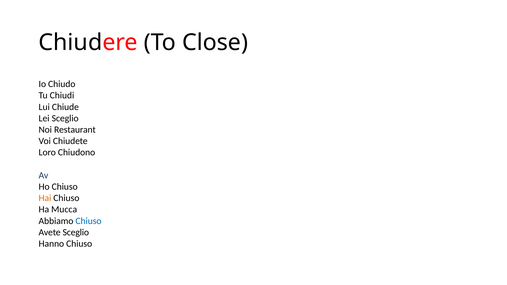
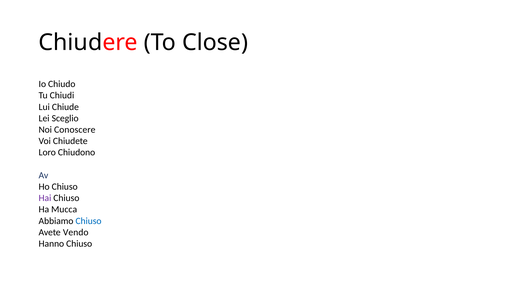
Restaurant: Restaurant -> Conoscere (75, 130)
Hai colour: orange -> purple (45, 198)
Avete Sceglio: Sceglio -> Vendo (76, 232)
